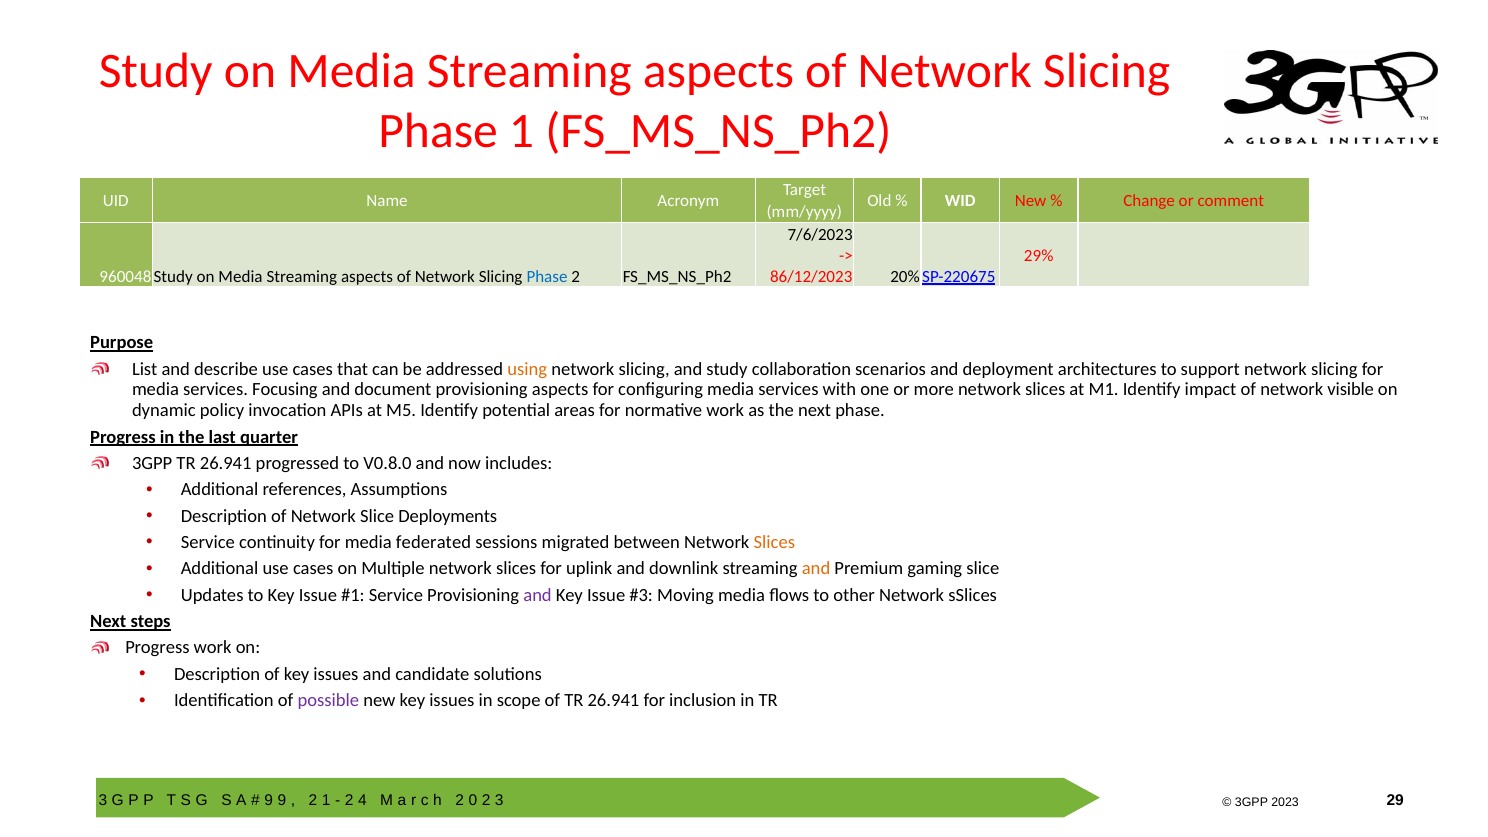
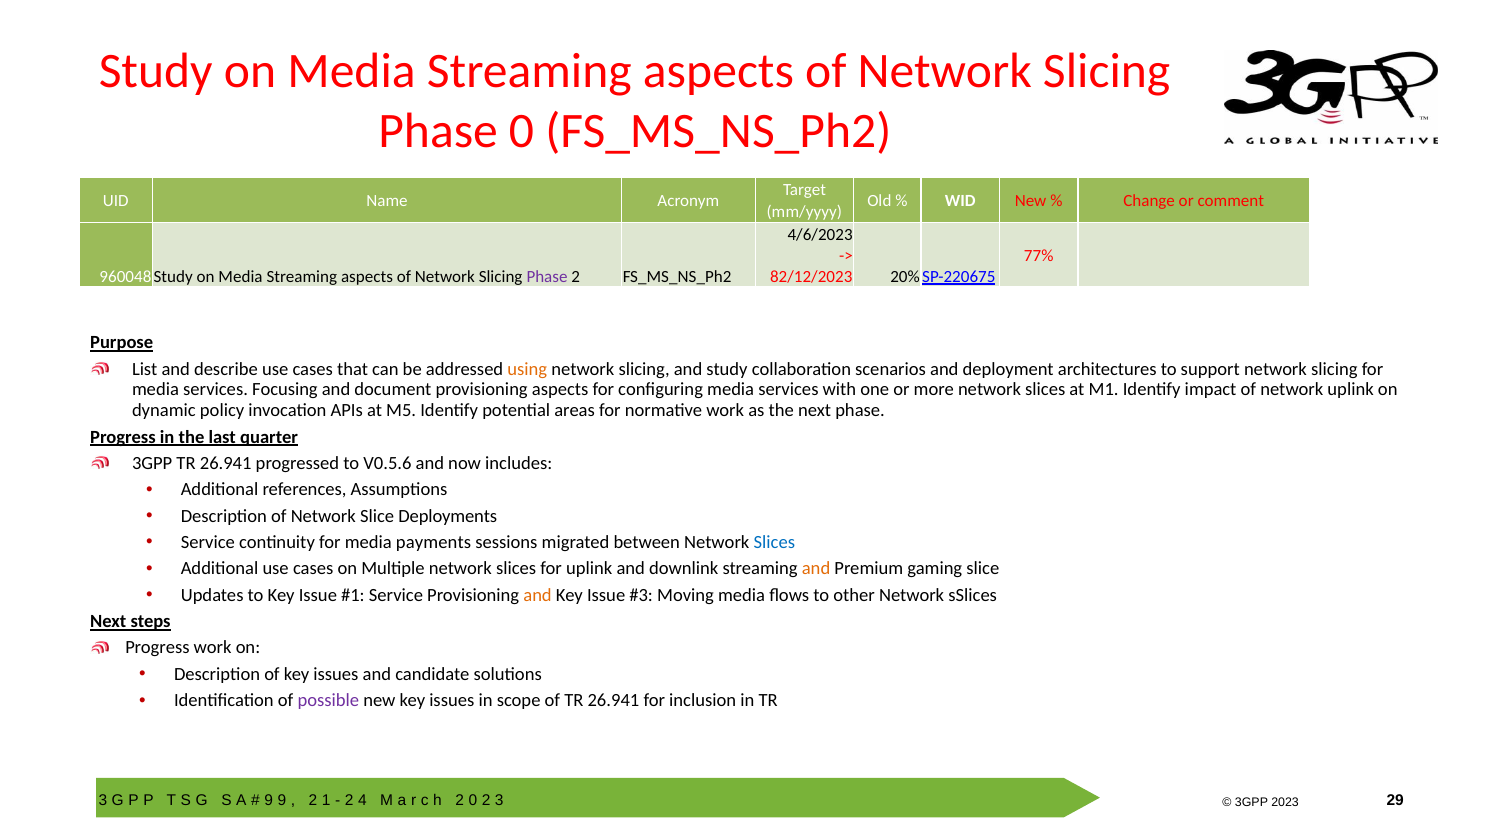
Phase 1: 1 -> 0 (522, 131)
7/6/2023: 7/6/2023 -> 4/6/2023 (820, 234)
29%: 29% -> 77% (1039, 256)
Phase colour: blue -> purple (547, 277)
86/12/2023: 86/12/2023 -> 82/12/2023 (811, 277)
network visible: visible -> uplink (1351, 390)
V0.8.0: V0.8.0 -> V0.5.6 (387, 463)
federated: federated -> payments (434, 542)
Slices colour: orange -> blue (774, 542)
and colour: purple -> orange (538, 595)
